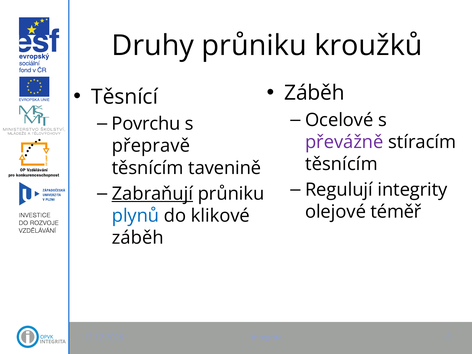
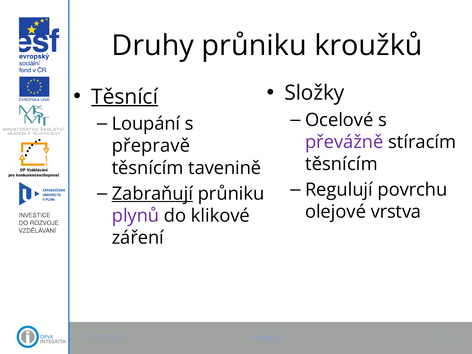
Záběh: Záběh -> Složky (314, 93)
Těsnící underline: none -> present (125, 97)
Povrchu: Povrchu -> Loupání (146, 124)
integrity: integrity -> povrchu (412, 190)
téměř: téměř -> vrstva (396, 212)
plynů colour: blue -> purple (136, 216)
záběh: záběh -> záření (138, 238)
